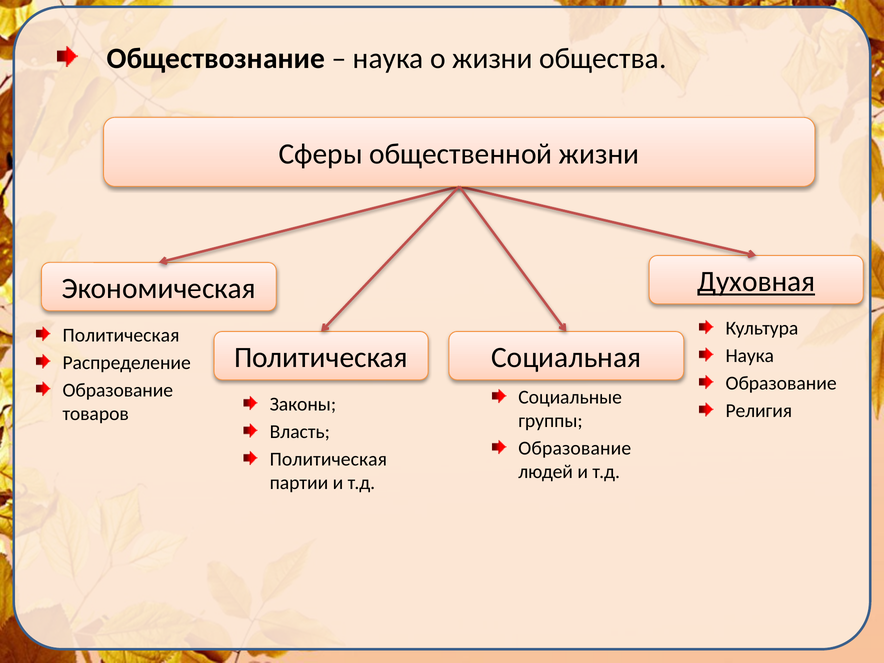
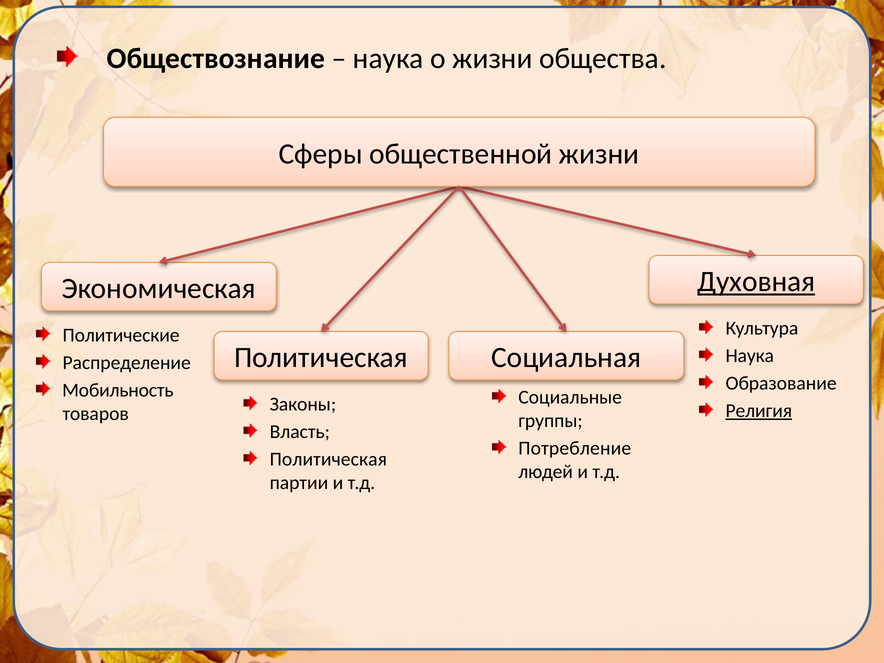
Политическая: Политическая -> Политические (121, 335)
Образование: Образование -> Мобильность (118, 390)
Религия underline: none -> present (759, 411)
Образование: Образование -> Потребление (575, 448)
